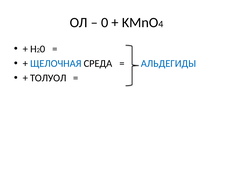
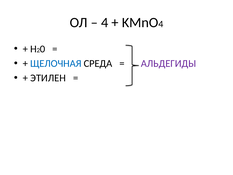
0: 0 -> 4 (105, 23)
АЛЬДЕГИДЫ colour: blue -> purple (169, 63)
ТОЛУОЛ: ТОЛУОЛ -> ЭТИЛЕН (48, 78)
